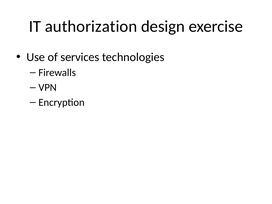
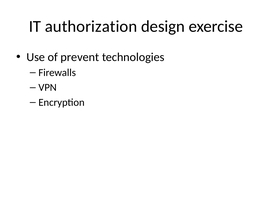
services: services -> prevent (80, 57)
